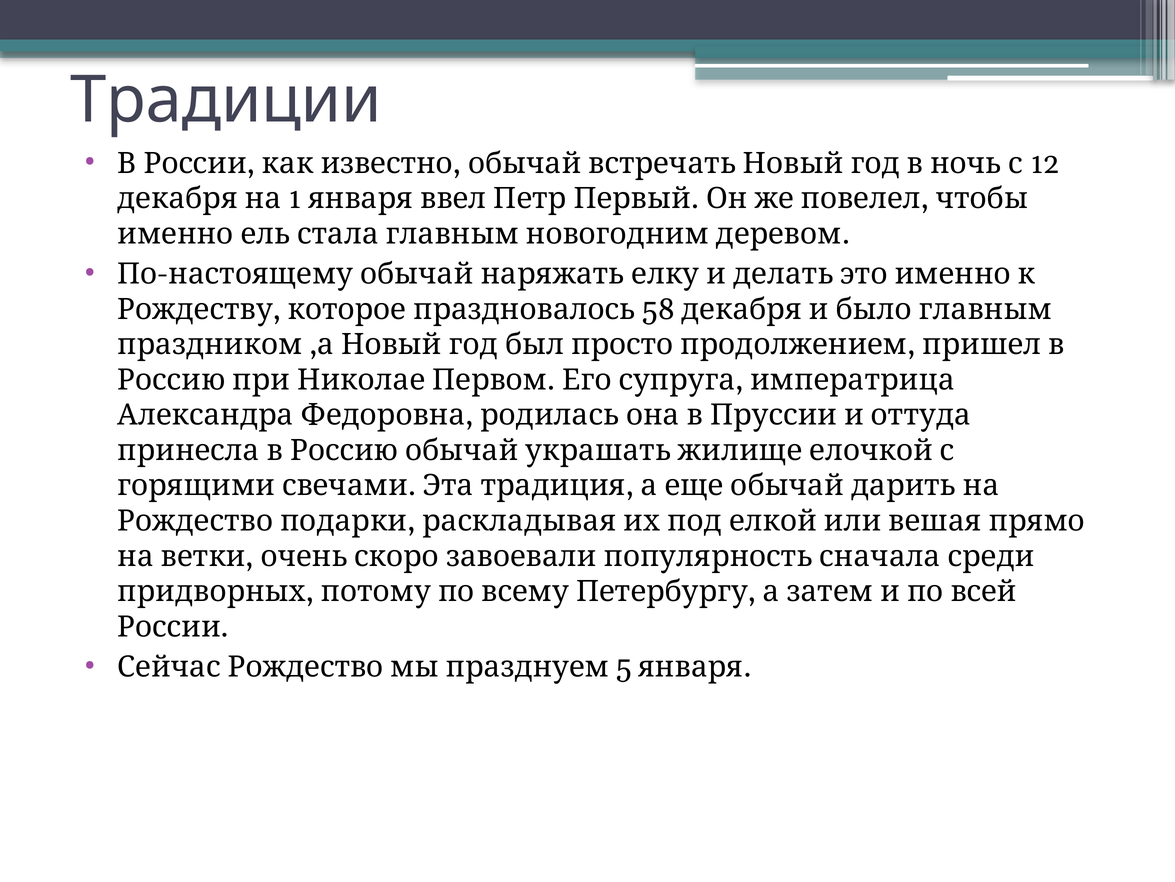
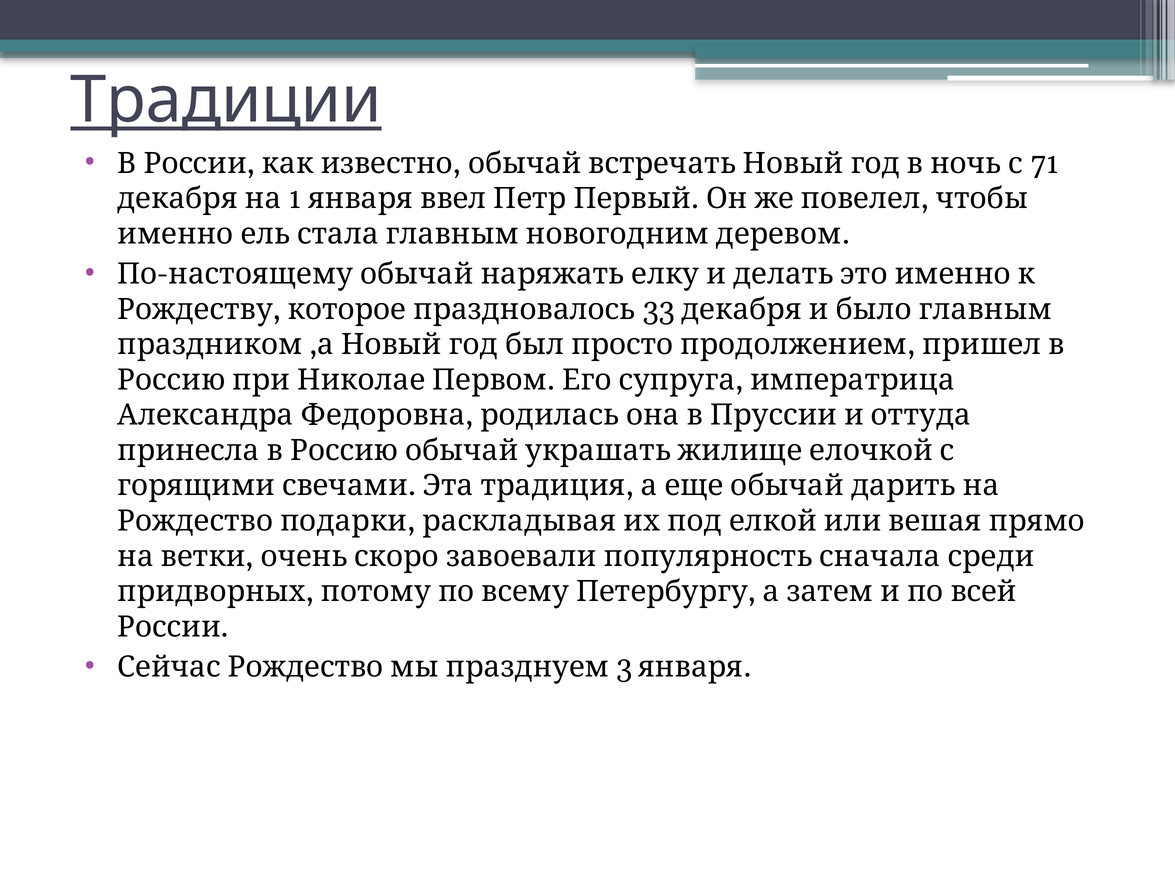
Традиции underline: none -> present (226, 100)
12: 12 -> 71 (1045, 163)
58: 58 -> 33 (659, 309)
5: 5 -> 3 (624, 666)
